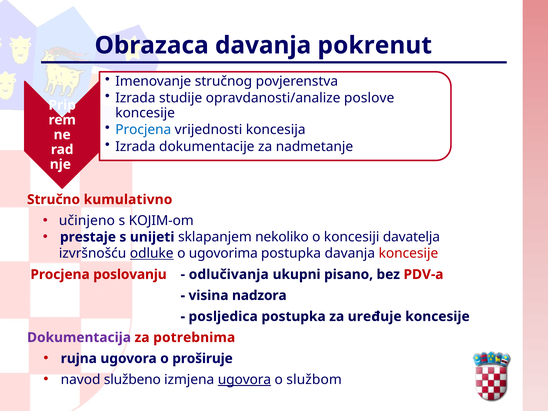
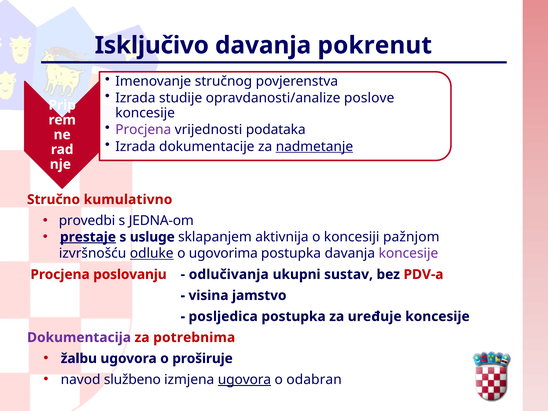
Obrazaca: Obrazaca -> Isključivo (152, 45)
Procjena colour: blue -> purple (143, 130)
koncesija: koncesija -> podataka (276, 130)
nadmetanje underline: none -> present (314, 147)
učinjeno: učinjeno -> provedbi (87, 221)
KOJIM-om: KOJIM-om -> JEDNA-om (161, 221)
prestaje underline: none -> present (88, 237)
unijeti: unijeti -> usluge (152, 237)
nekoliko: nekoliko -> aktivnija (282, 237)
davatelja: davatelja -> pažnjom (411, 237)
koncesije colour: red -> purple (408, 253)
pisano: pisano -> sustav (349, 274)
nadzora: nadzora -> jamstvo (259, 295)
rujna: rujna -> žalbu (79, 359)
službom: službom -> odabran (314, 380)
